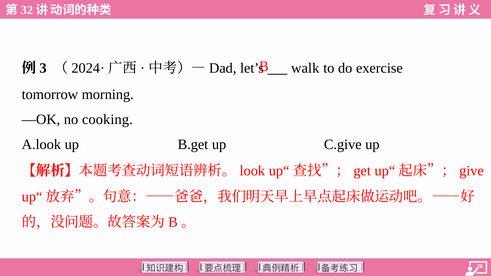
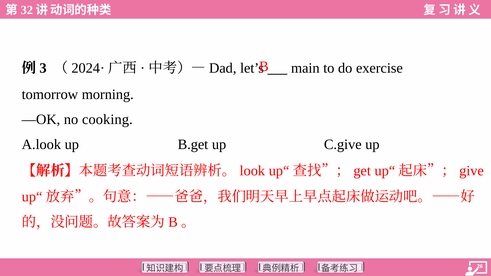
walk: walk -> main (305, 68)
